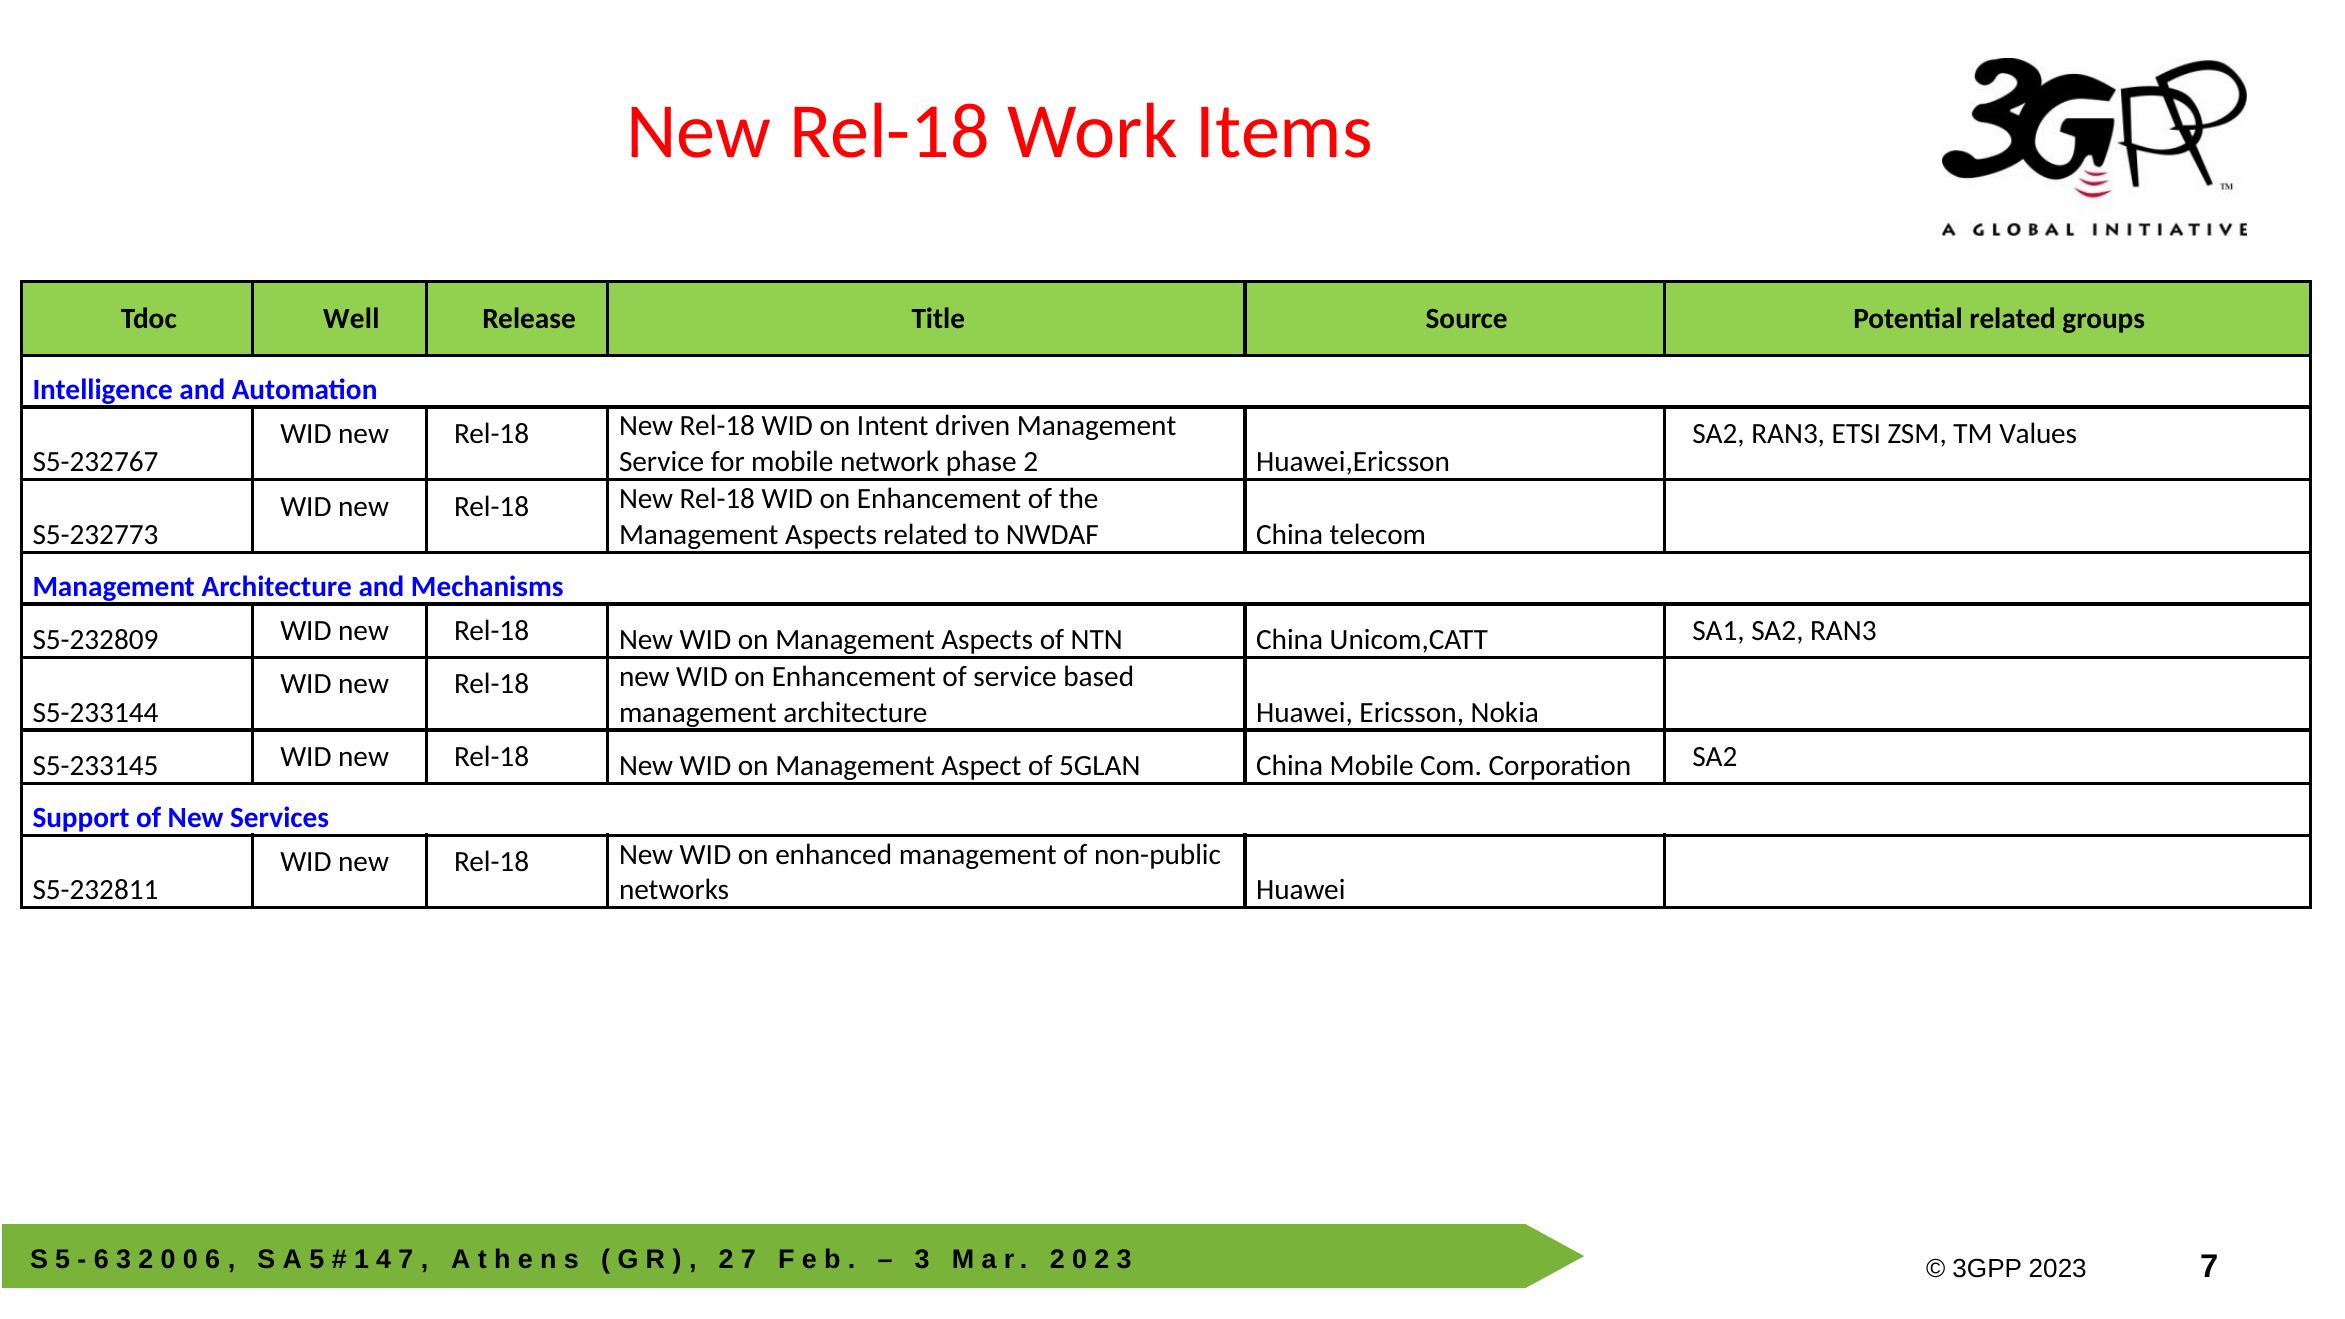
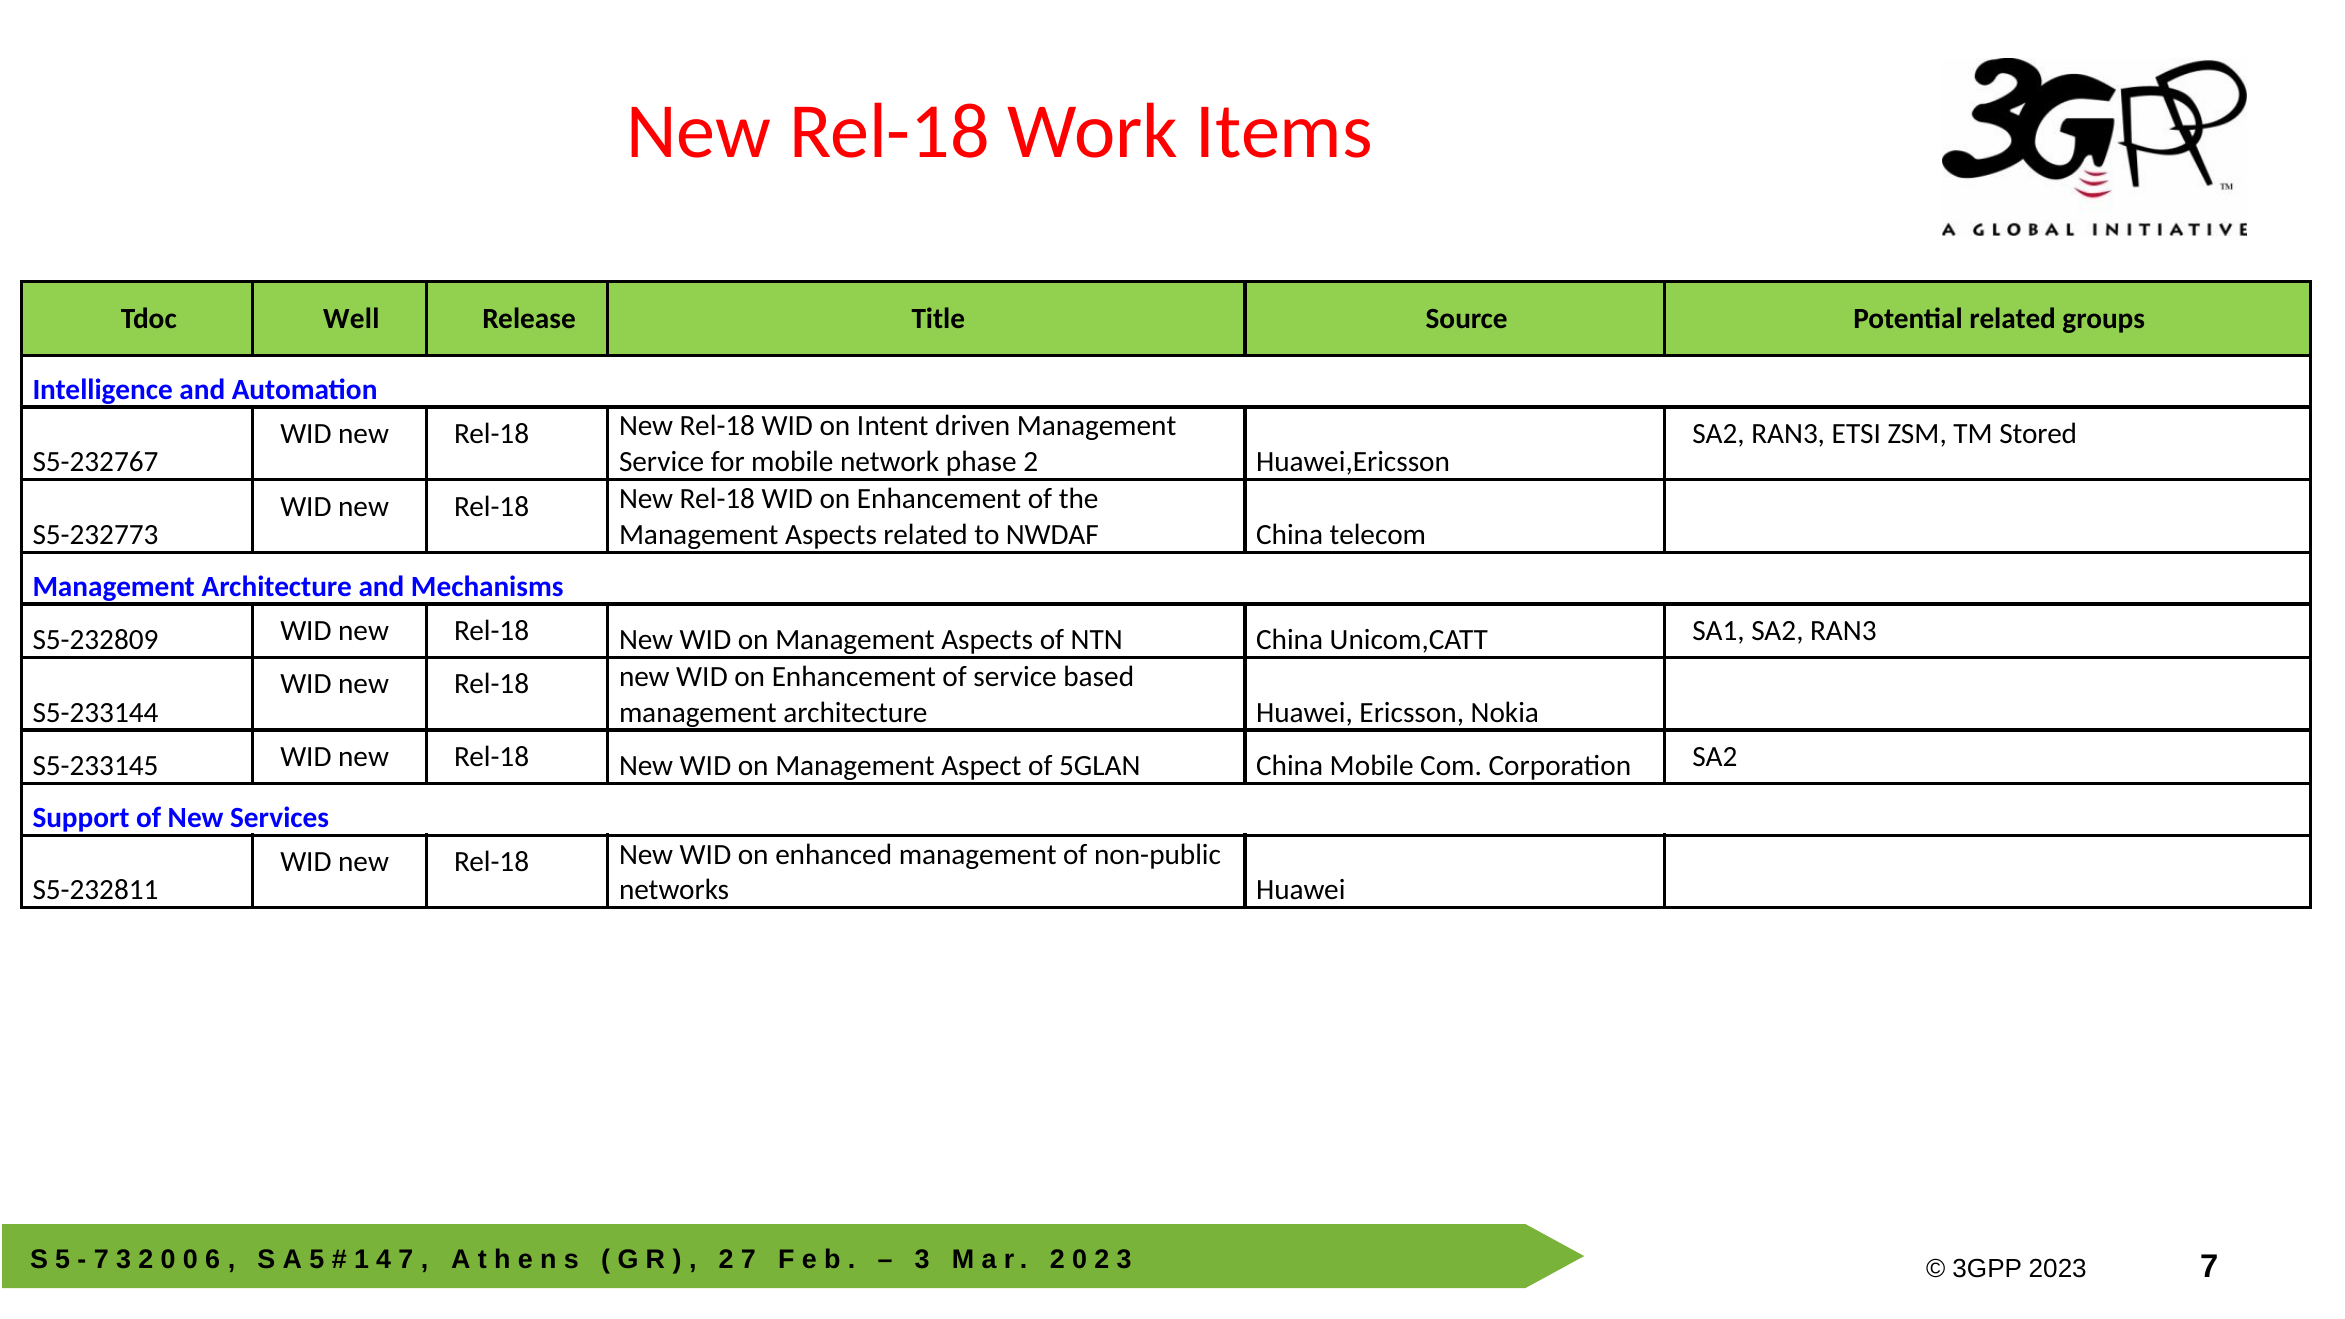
Values: Values -> Stored (2038, 434)
6: 6 -> 7 (101, 1259)
